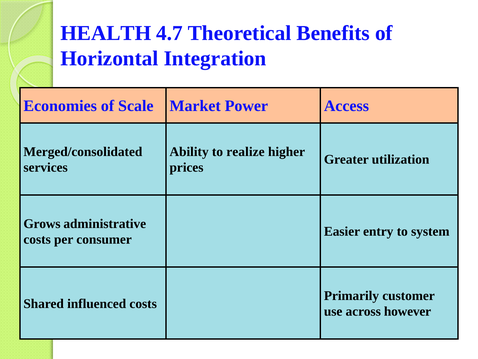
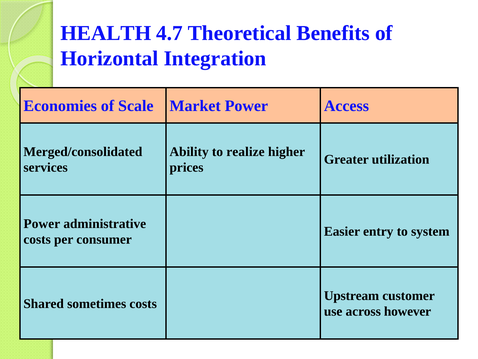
Grows: Grows -> Power (42, 223)
Primarily: Primarily -> Upstream (352, 295)
influenced: influenced -> sometimes (97, 303)
